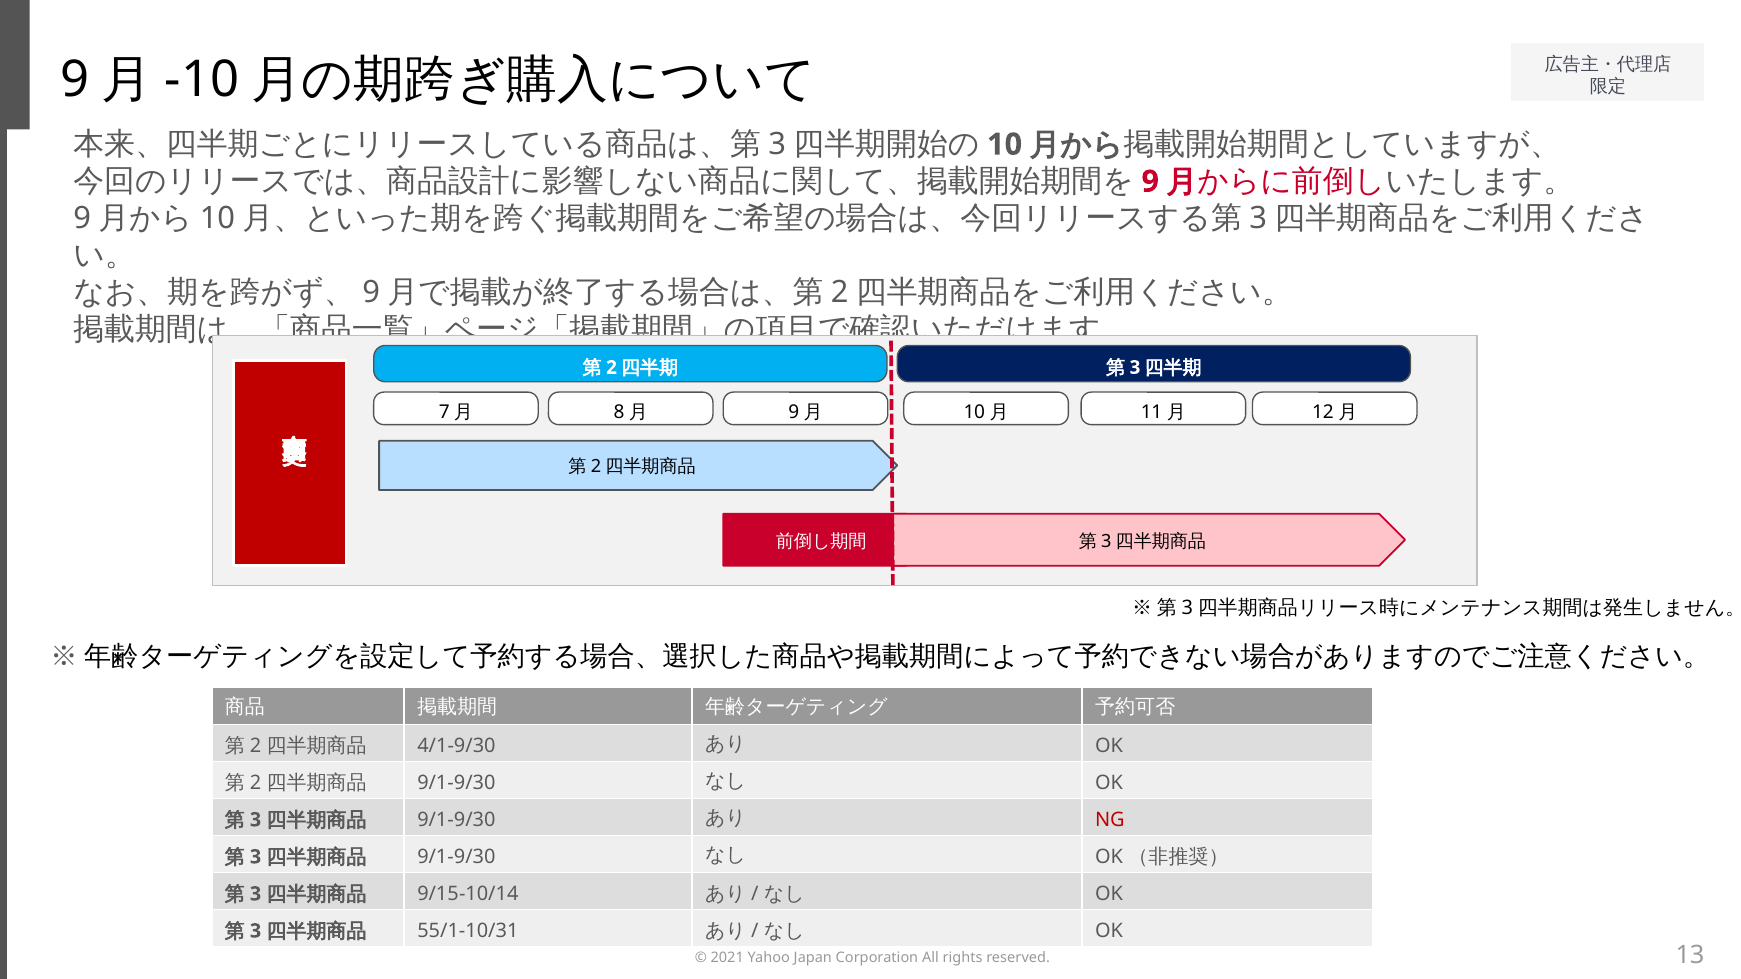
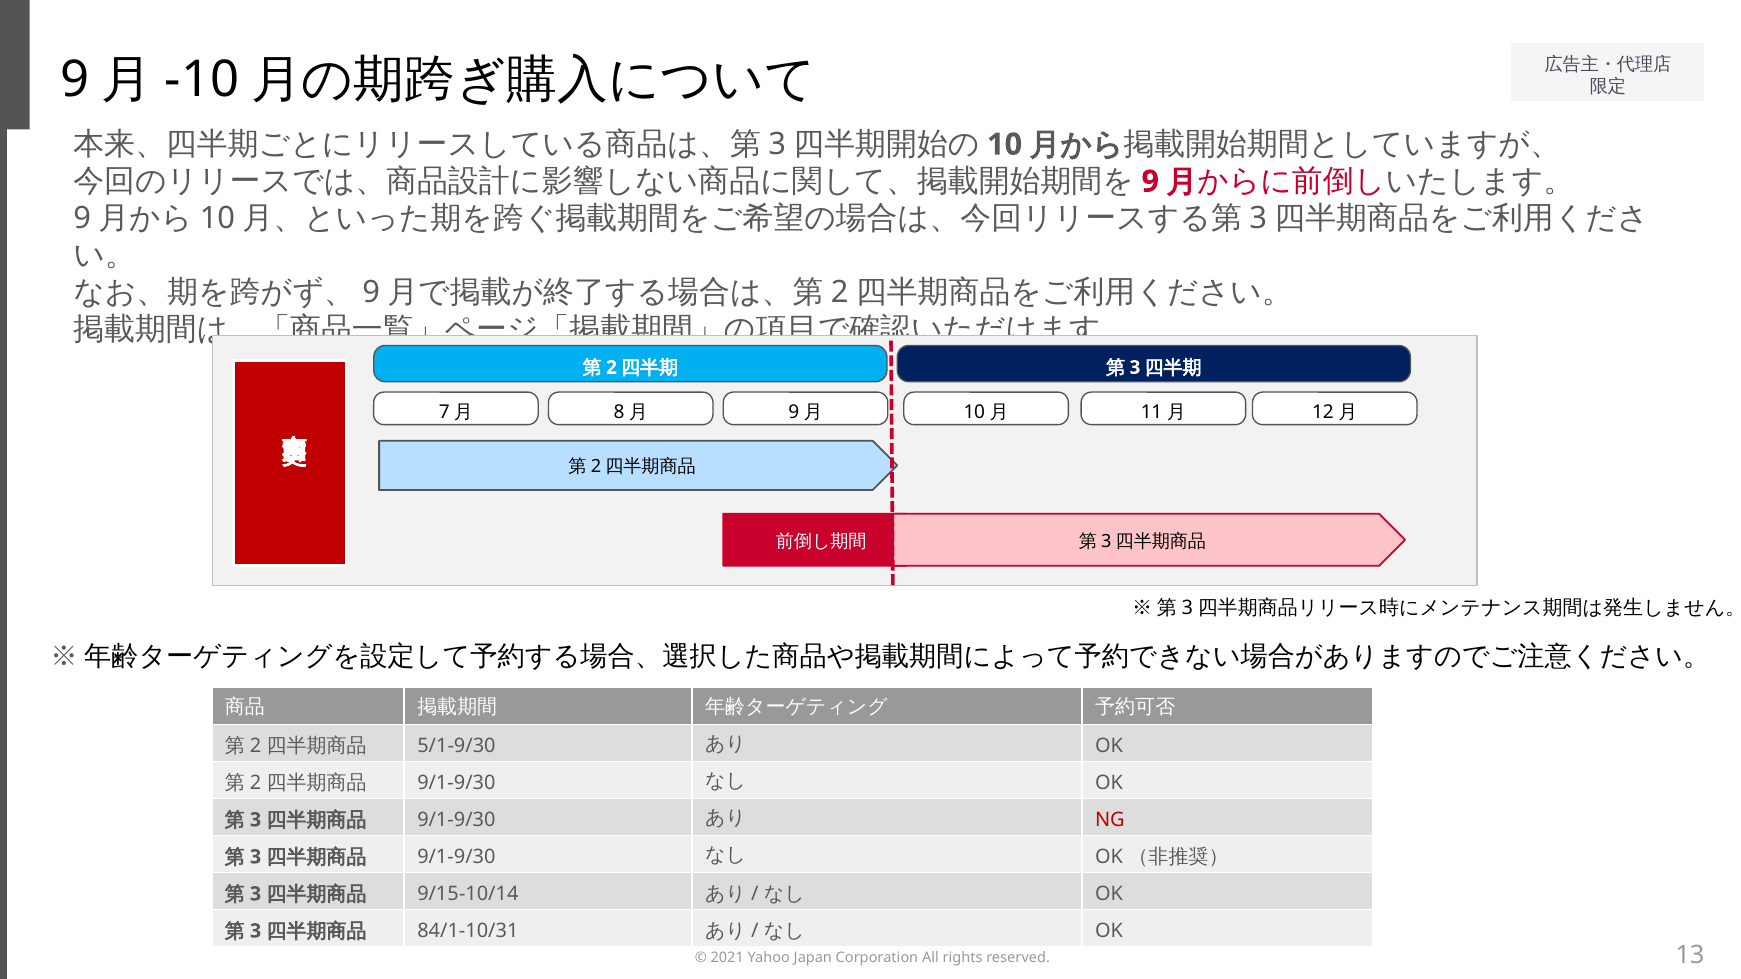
4/1-9/30: 4/1-9/30 -> 5/1-9/30 (456, 746)
55/1-10/31: 55/1-10/31 -> 84/1-10/31 (468, 931)
